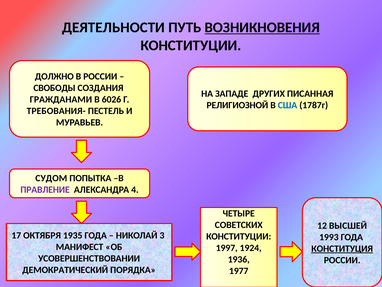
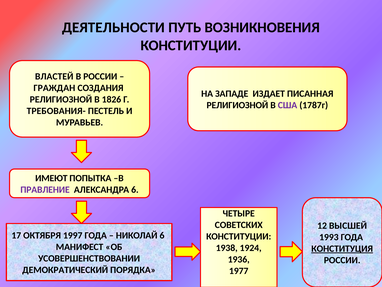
ВОЗНИКНОВЕНИЯ underline: present -> none (262, 27)
ДОЛЖНО: ДОЛЖНО -> ВЛАСТЕЙ (54, 76)
СВОБОДЫ: СВОБОДЫ -> ГРАЖДАН (54, 88)
ДРУГИХ: ДРУГИХ -> ИЗДАЕТ (269, 94)
ГРАЖДАНАМИ: ГРАЖДАНАМИ -> РЕЛИГИОЗНОЙ (61, 99)
6026: 6026 -> 1826 (111, 99)
США colour: blue -> purple (288, 105)
СУДОМ: СУДОМ -> ИМЕЮТ (51, 178)
АЛЕКСАНДРА 4: 4 -> 6 (135, 189)
1935: 1935 -> 1997 (73, 235)
НИКОЛАЙ 3: 3 -> 6 (162, 235)
1997: 1997 -> 1938 (227, 248)
